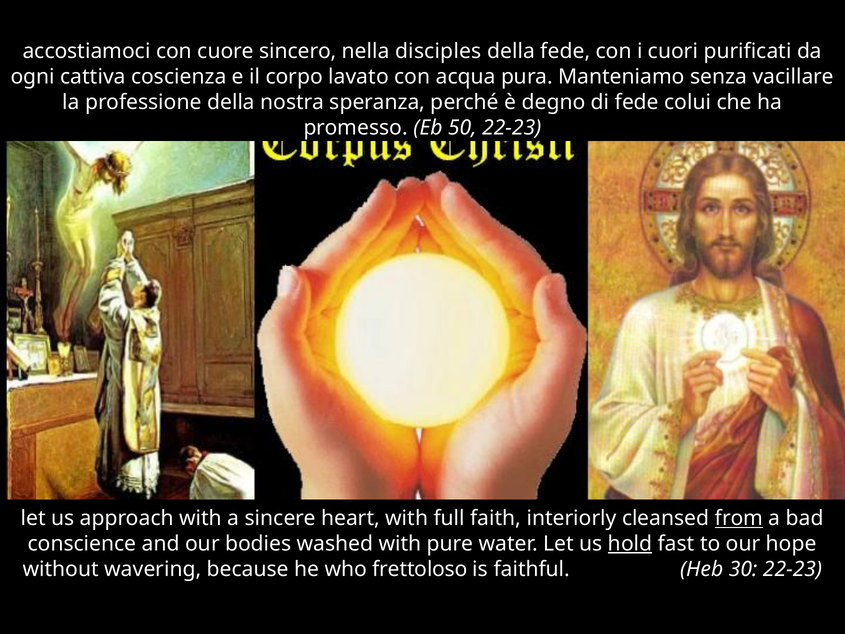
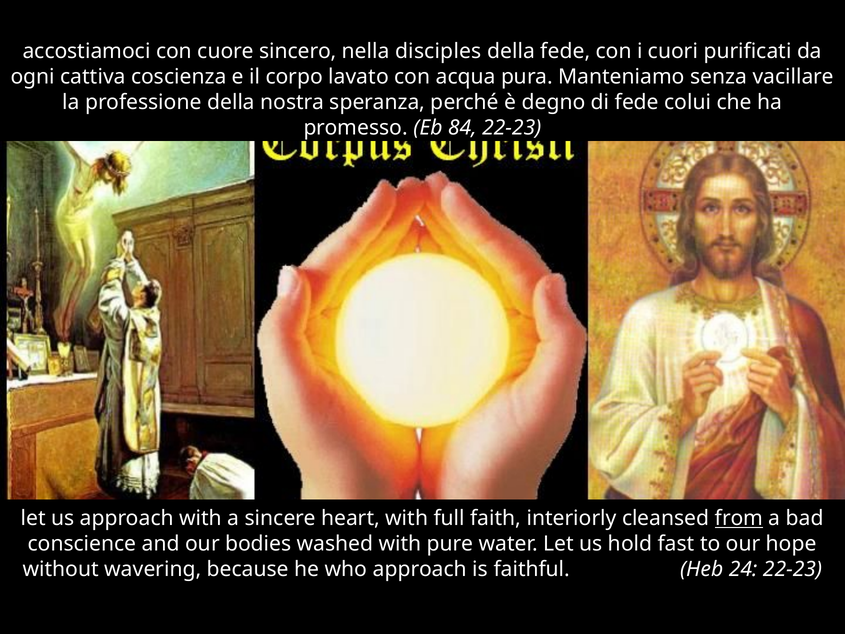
50: 50 -> 84 (462, 127)
hold underline: present -> none (630, 544)
who frettoloso: frettoloso -> approach (420, 569)
30: 30 -> 24 (743, 569)
